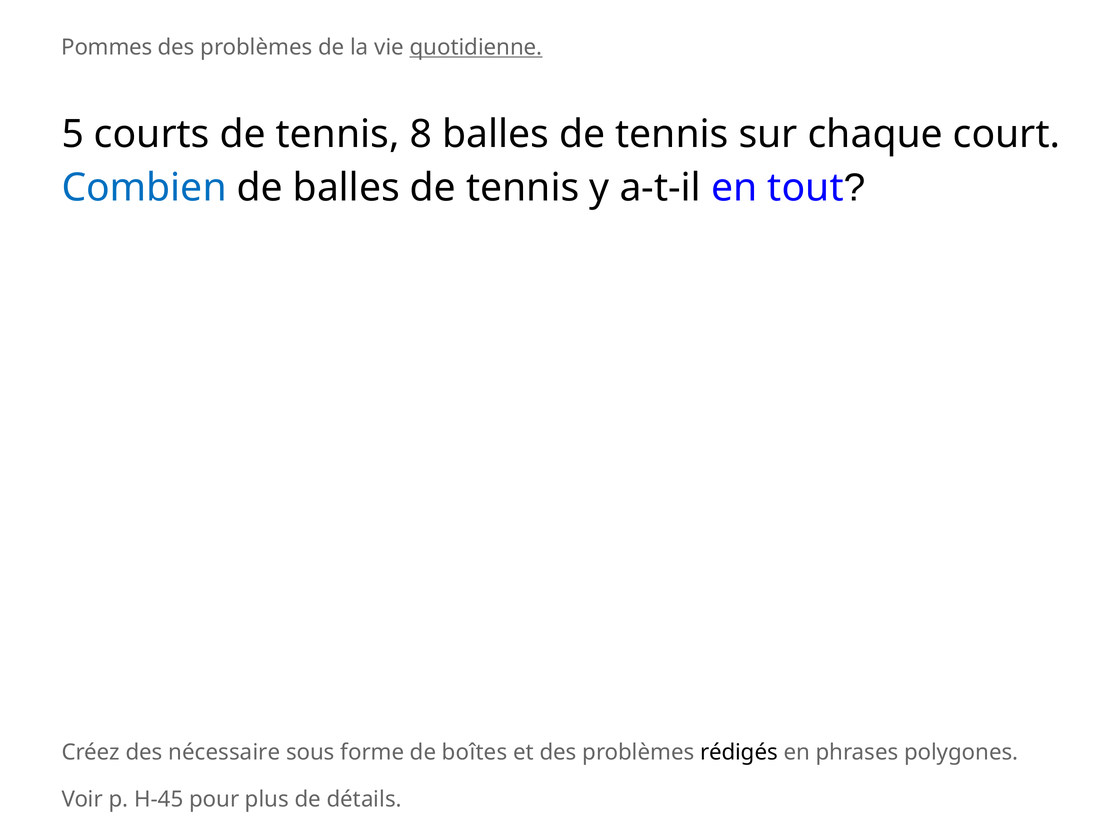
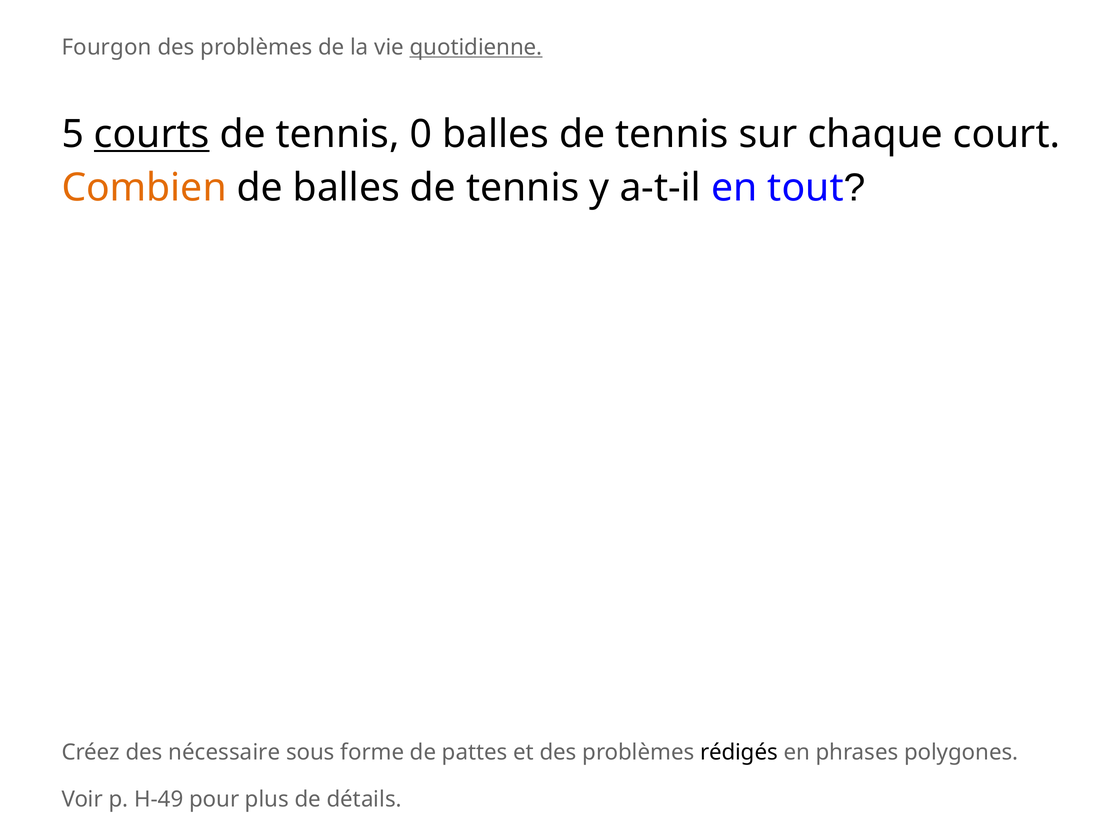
Pommes: Pommes -> Fourgon (107, 47)
courts underline: none -> present (152, 134)
8: 8 -> 0 (421, 134)
Combien colour: blue -> orange (144, 188)
boîtes: boîtes -> pattes (475, 752)
H-45: H-45 -> H-49 (159, 799)
